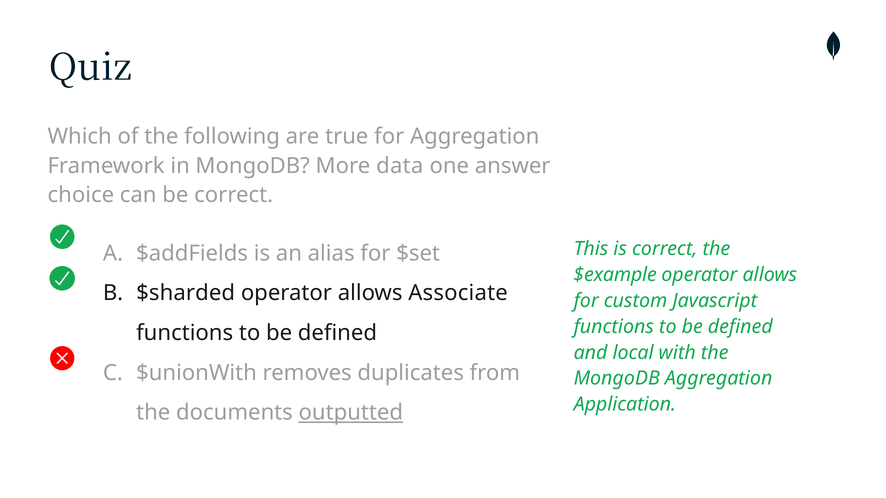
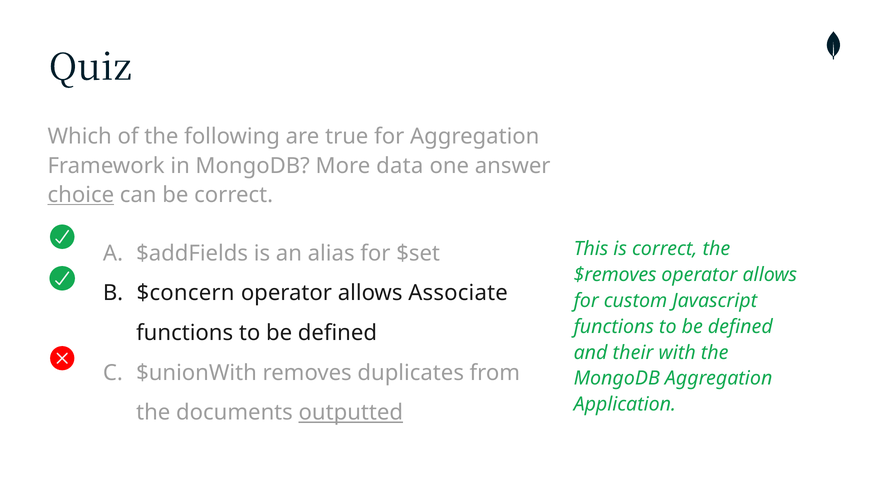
choice underline: none -> present (81, 195)
$example: $example -> $removes (615, 275)
$sharded: $sharded -> $concern (186, 293)
local: local -> their (633, 353)
